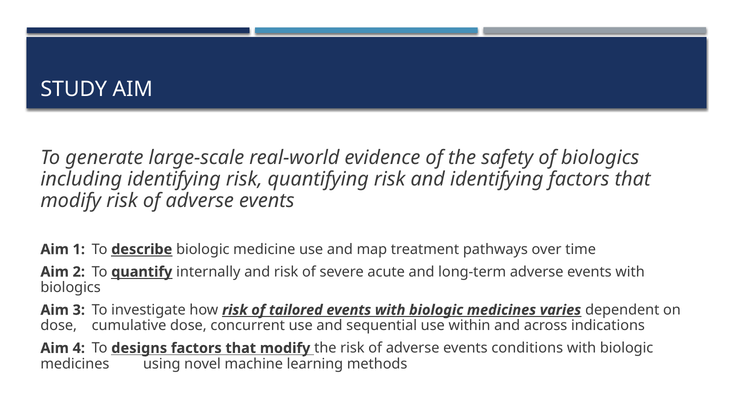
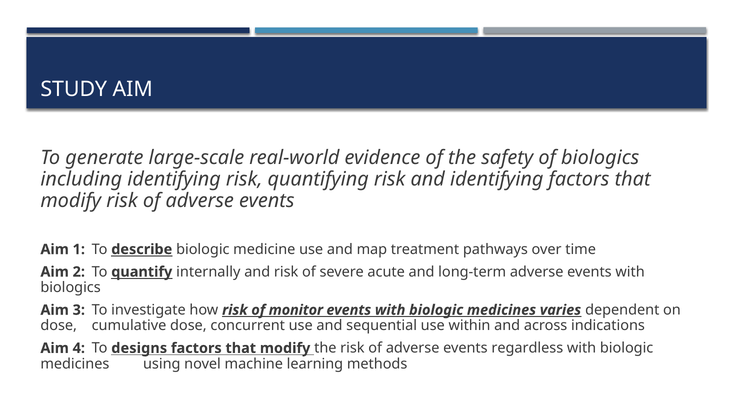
tailored: tailored -> monitor (296, 310)
conditions: conditions -> regardless (527, 348)
